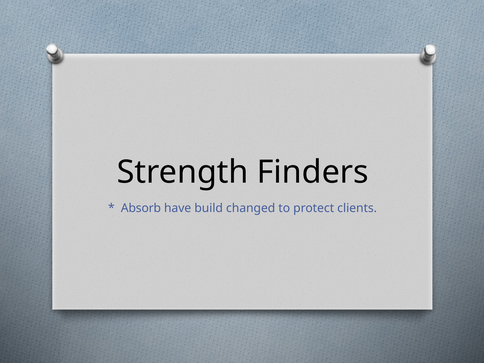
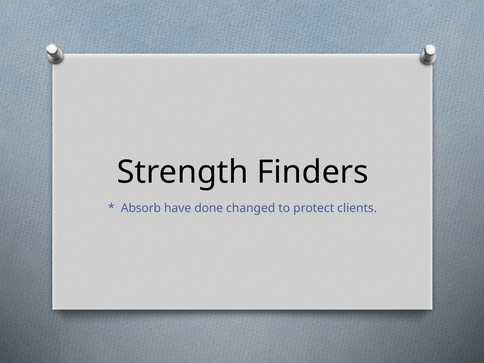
build: build -> done (209, 208)
